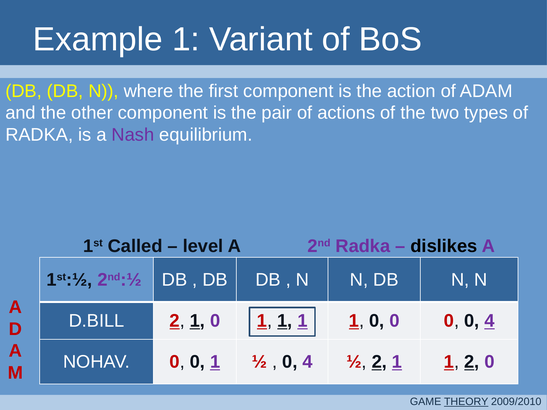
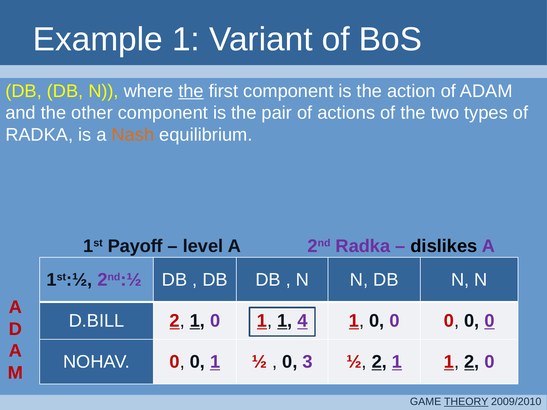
the underline: none -> present (191, 91)
Nash colour: purple -> orange (133, 135)
Called: Called -> Payoff (135, 246)
0 1 1 1: 1 -> 4 (302, 321)
4: 4 -> 0 (490, 321)
4: 4 -> 3 (308, 362)
